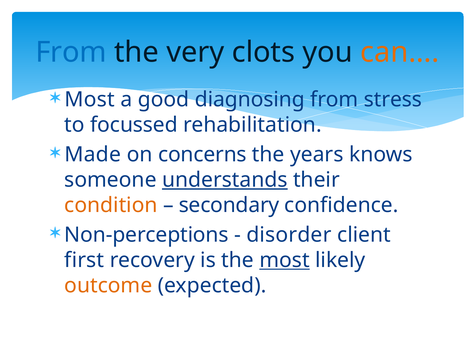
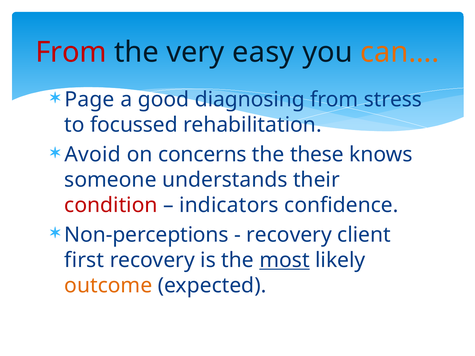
From colour: blue -> red (71, 52)
clots: clots -> easy (263, 52)
Most: Most -> Page (89, 100)
Made: Made -> Avoid (93, 155)
years: years -> these (317, 155)
understands underline: present -> none (225, 180)
condition colour: orange -> red (111, 205)
secondary: secondary -> indicators (229, 205)
disorder: disorder -> recovery (289, 235)
